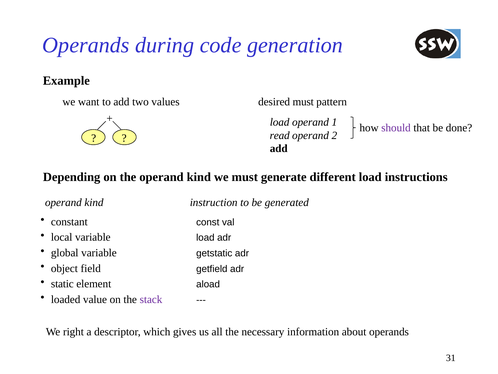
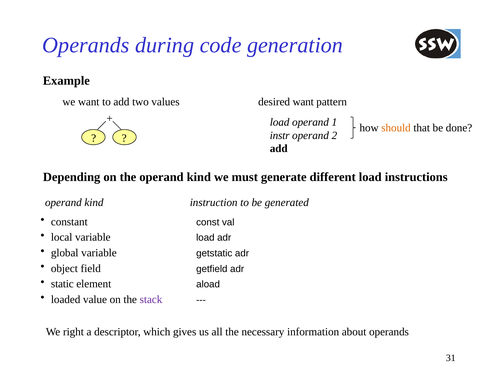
desired must: must -> want (303, 102)
should colour: purple -> orange (396, 128)
read: read -> instr (280, 135)
